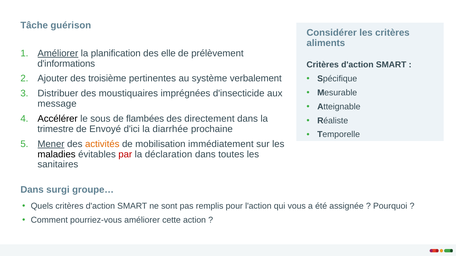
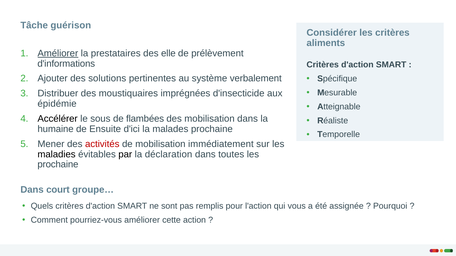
planification: planification -> prestataires (116, 53)
troisième: troisième -> solutions (107, 79)
message: message -> épidémie (57, 104)
des directement: directement -> mobilisation (210, 119)
trimestre: trimestre -> humaine (56, 129)
Envoyé: Envoyé -> Ensuite (105, 129)
diarrhée: diarrhée -> malades (170, 129)
Mener underline: present -> none (51, 144)
activités colour: orange -> red (102, 144)
par colour: red -> black (125, 155)
sanitaires: sanitaires -> prochaine (58, 165)
surgi: surgi -> court (58, 190)
